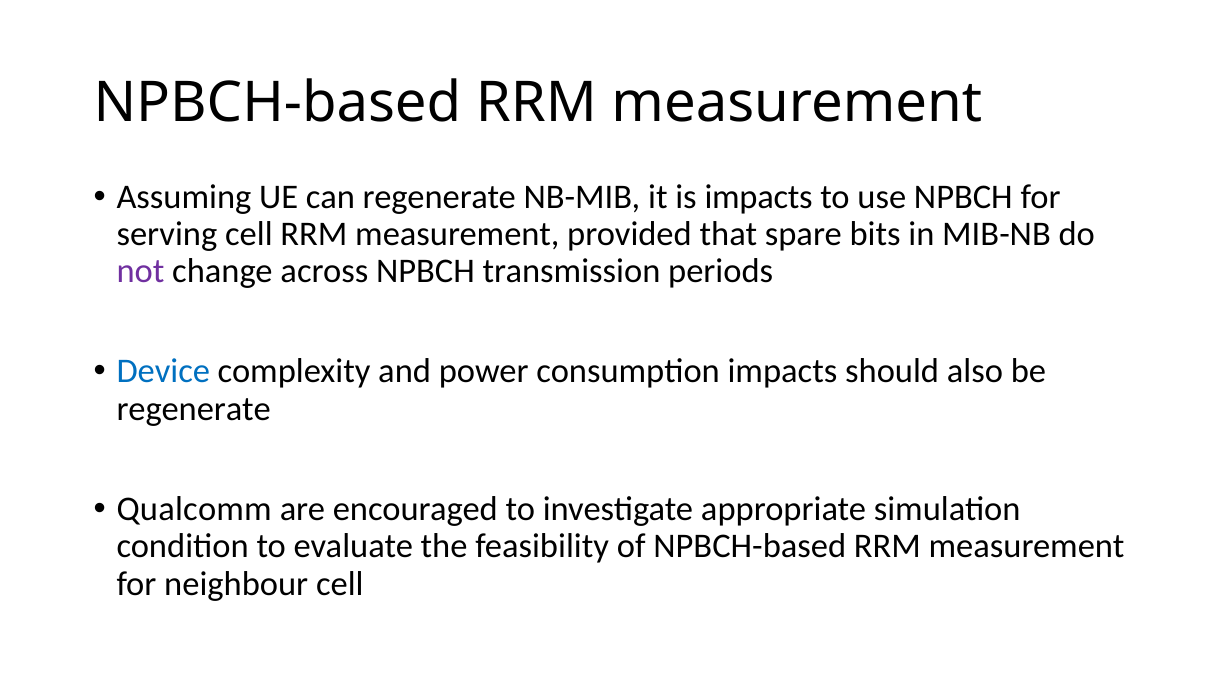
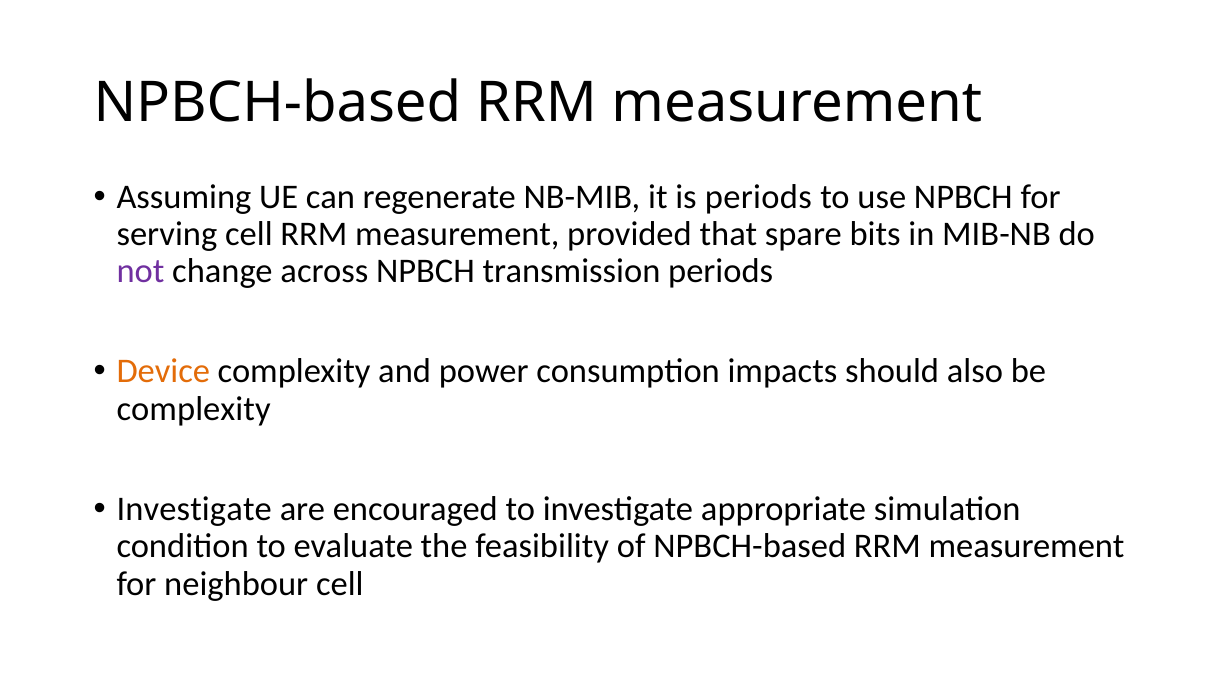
is impacts: impacts -> periods (758, 197)
Device colour: blue -> orange (163, 372)
regenerate: regenerate -> complexity (194, 409)
Qualcomm: Qualcomm -> Investigate (194, 509)
